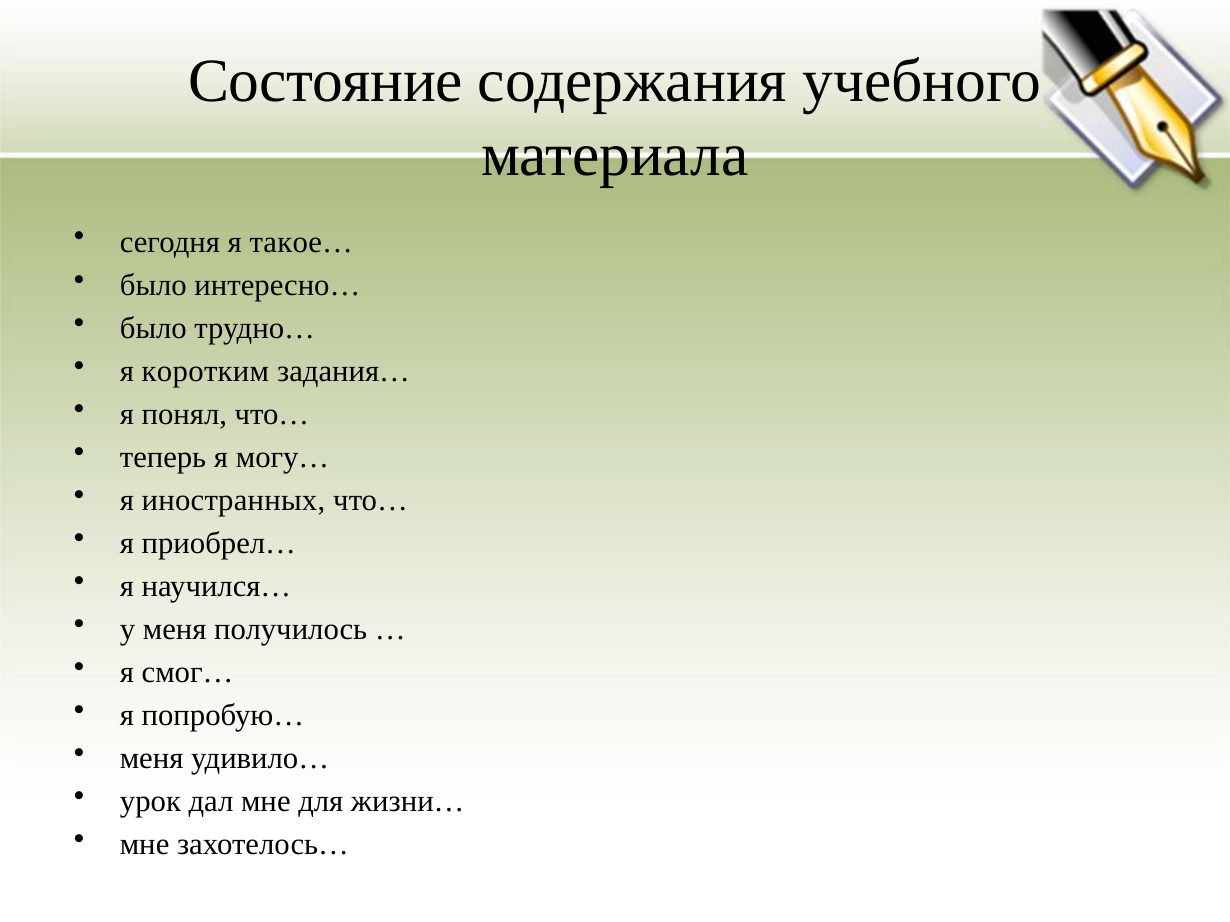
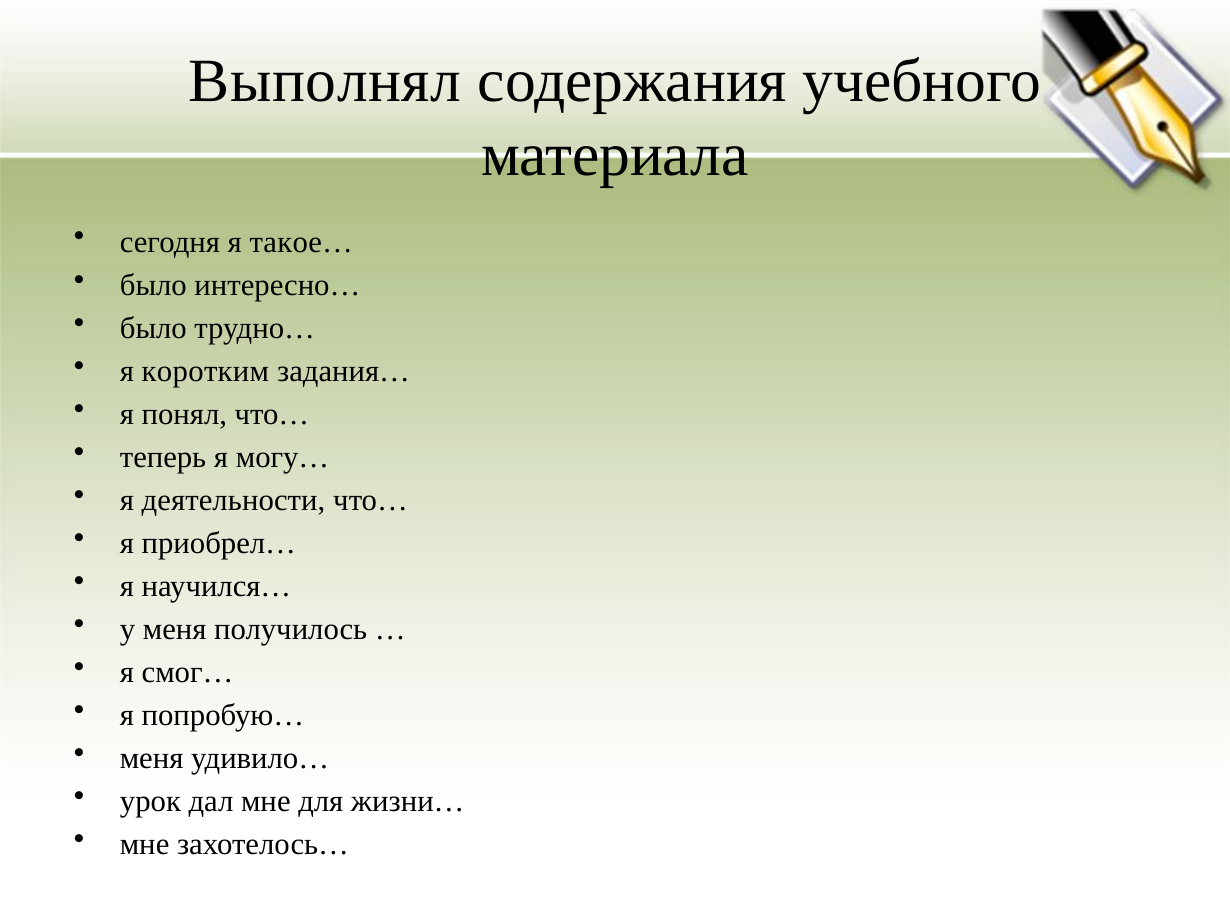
Состояние: Состояние -> Выполнял (325, 81)
иностранных: иностранных -> деятельности (234, 500)
